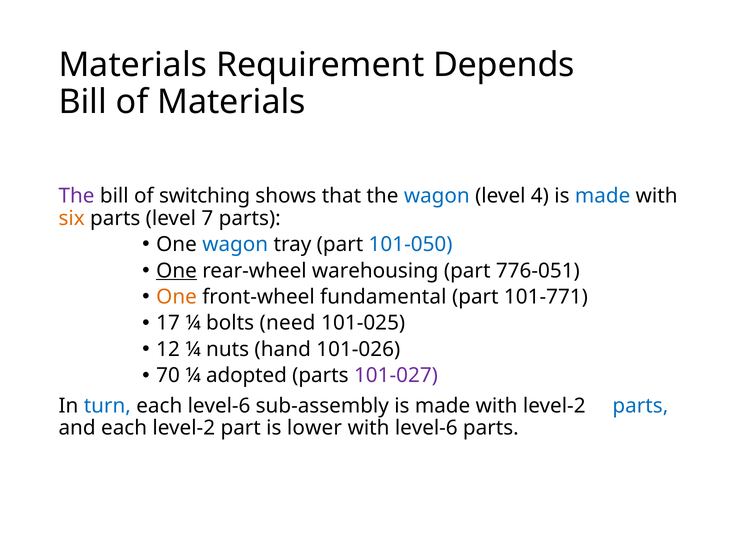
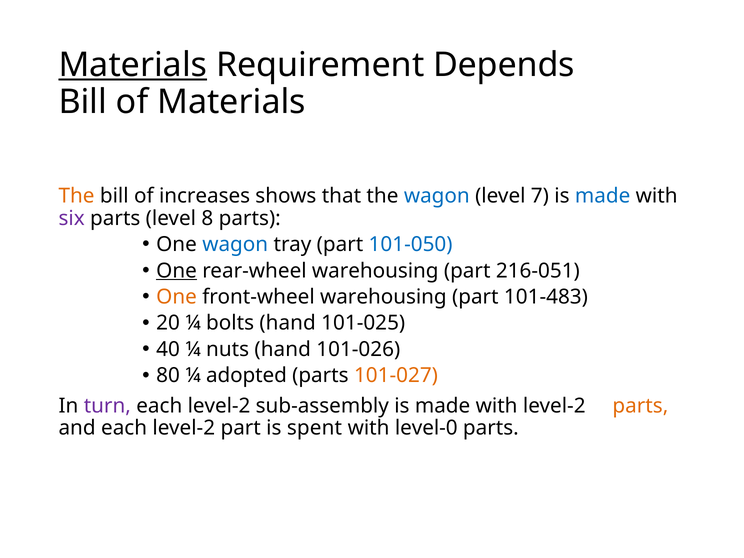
Materials underline: none -> present (133, 65)
The colour: purple -> orange (77, 196)
switching: switching -> increases (205, 196)
4: 4 -> 7 (540, 196)
six colour: orange -> purple (72, 218)
7: 7 -> 8 (207, 218)
776-051: 776-051 -> 216-051 (538, 271)
front-wheel fundamental: fundamental -> warehousing (383, 297)
101-771: 101-771 -> 101-483 (546, 297)
17: 17 -> 20 (168, 323)
bolts need: need -> hand (288, 323)
12: 12 -> 40 (168, 349)
70: 70 -> 80 (168, 376)
101-027 colour: purple -> orange (396, 376)
turn colour: blue -> purple (107, 406)
level-6: level-6 -> level-2 (219, 406)
parts colour: blue -> orange (640, 406)
lower: lower -> spent (314, 428)
with level-6: level-6 -> level-0 (426, 428)
